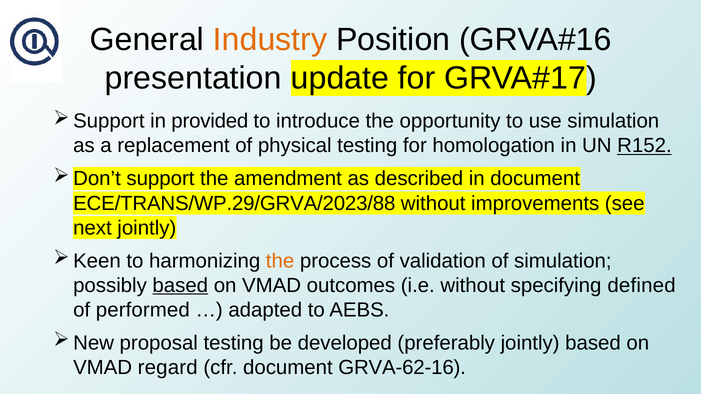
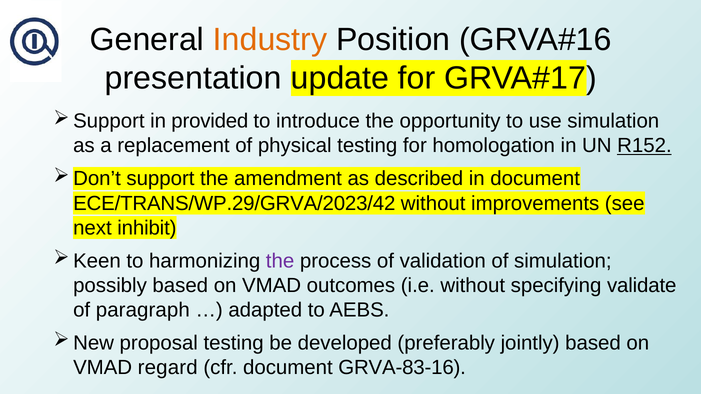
ECE/TRANS/WP.29/GRVA/2023/88: ECE/TRANS/WP.29/GRVA/2023/88 -> ECE/TRANS/WP.29/GRVA/2023/42 (234, 203)
next jointly: jointly -> inhibit (147, 228)
the colour: orange -> purple (280, 261)
based underline: present -> none (180, 286)
defined: defined -> validate (642, 286)
performed: performed -> paragraph (143, 310)
GRVA-62-16: GRVA-62-16 -> GRVA-83-16 (402, 368)
